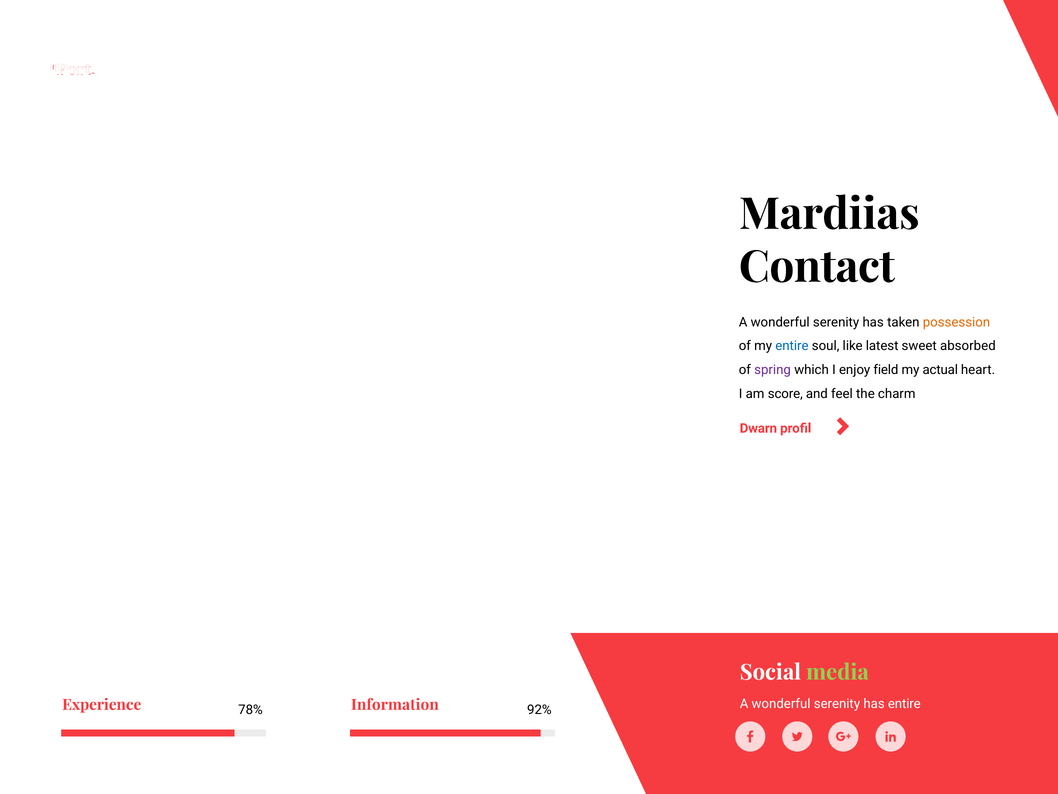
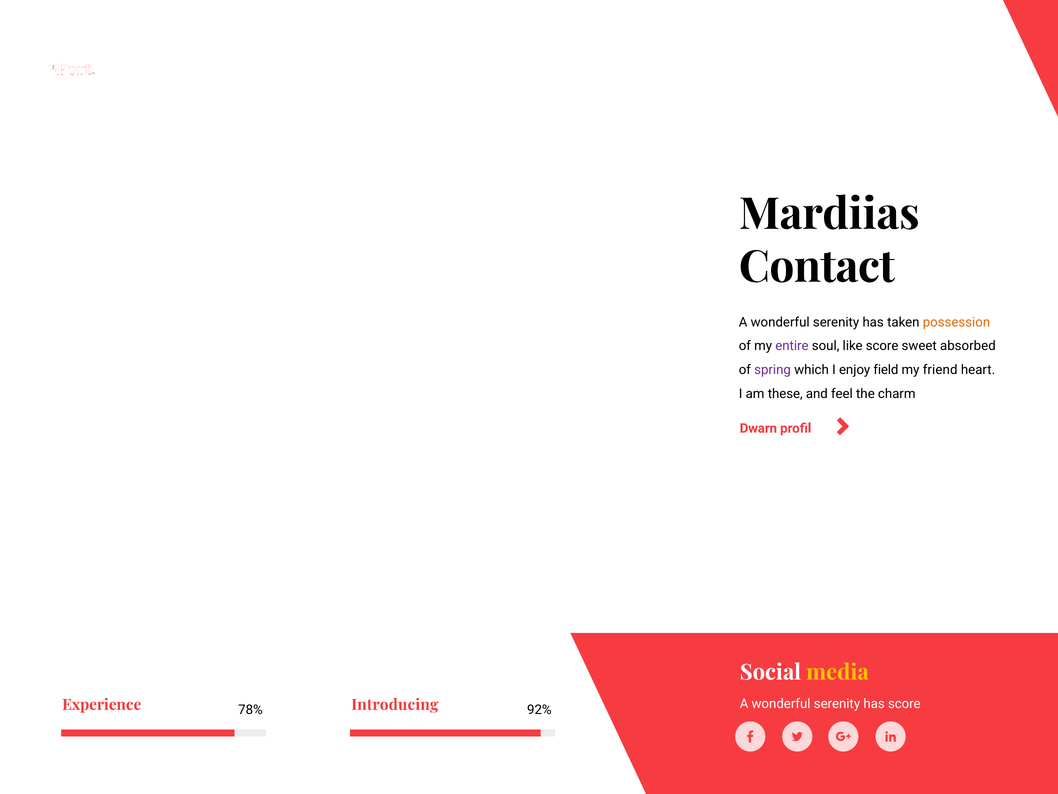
entire colour: blue -> purple (792, 346)
like latest: latest -> score (882, 346)
actual: actual -> friend (940, 370)
score: score -> these (785, 394)
media colour: light green -> yellow (837, 672)
Information: Information -> Introducing (395, 704)
has entire: entire -> score (904, 704)
